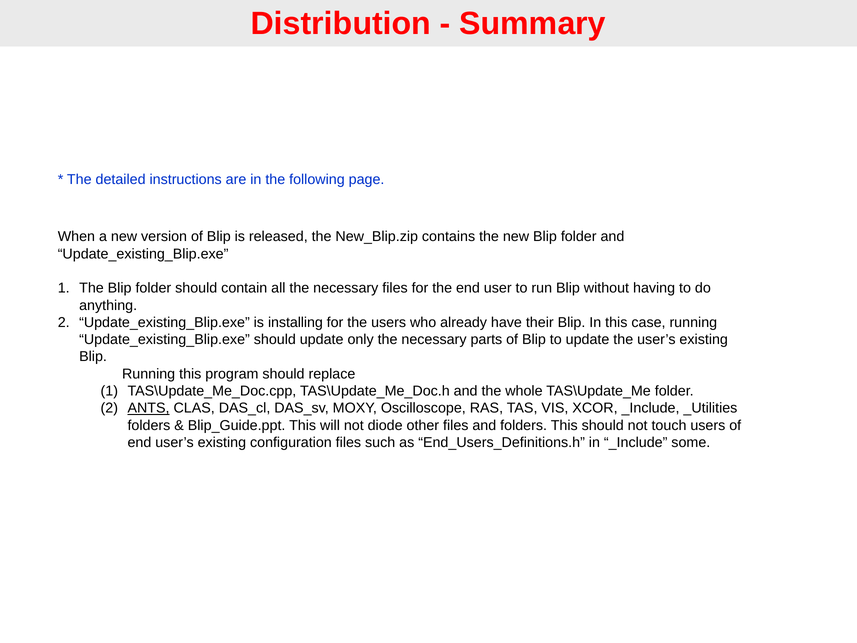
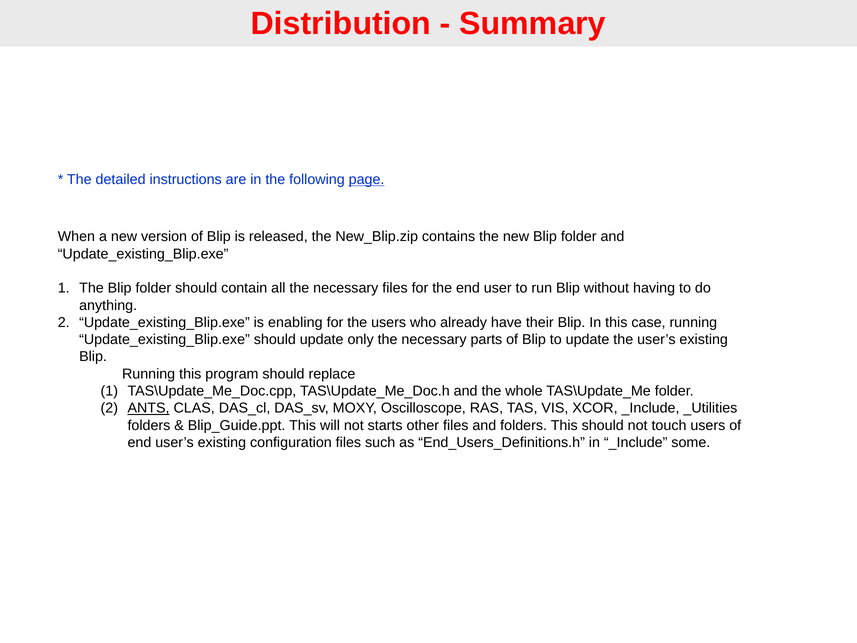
page underline: none -> present (367, 180)
installing: installing -> enabling (295, 322)
diode: diode -> starts (385, 425)
